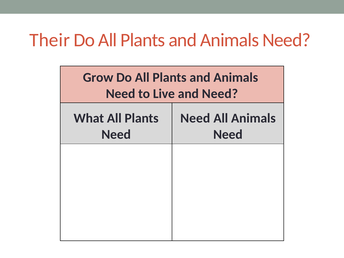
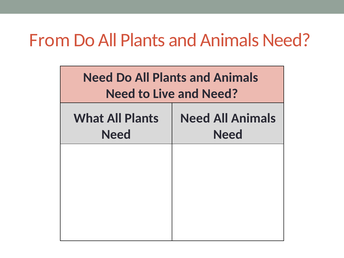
Their: Their -> From (50, 40)
Grow: Grow -> Need (98, 77)
